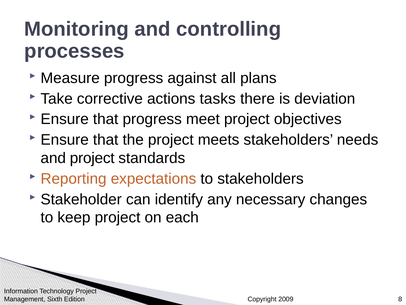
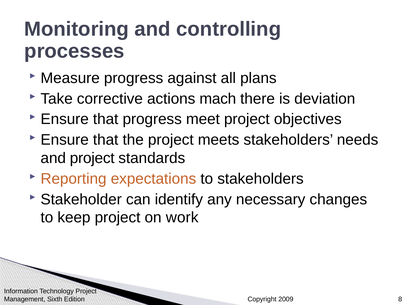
tasks: tasks -> mach (218, 99)
each: each -> work (182, 217)
